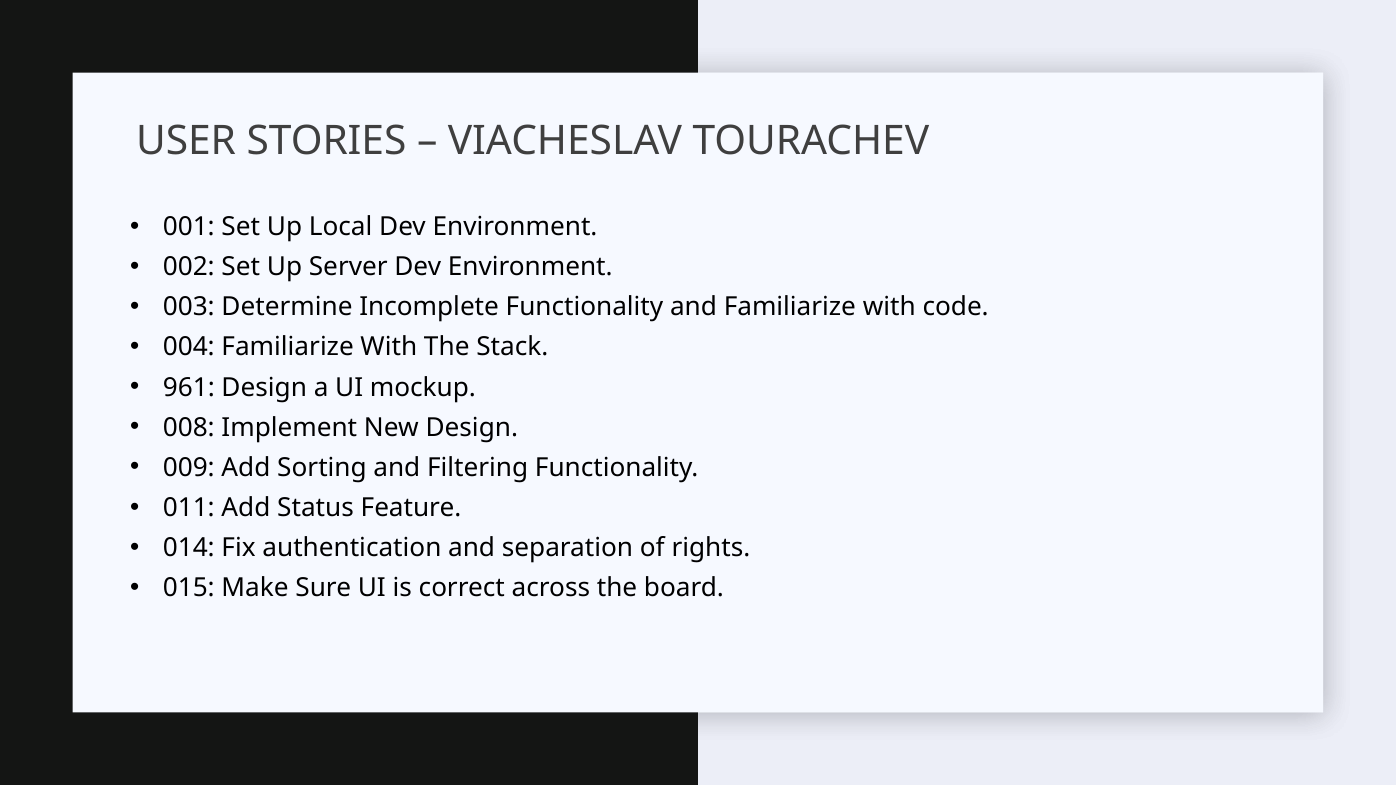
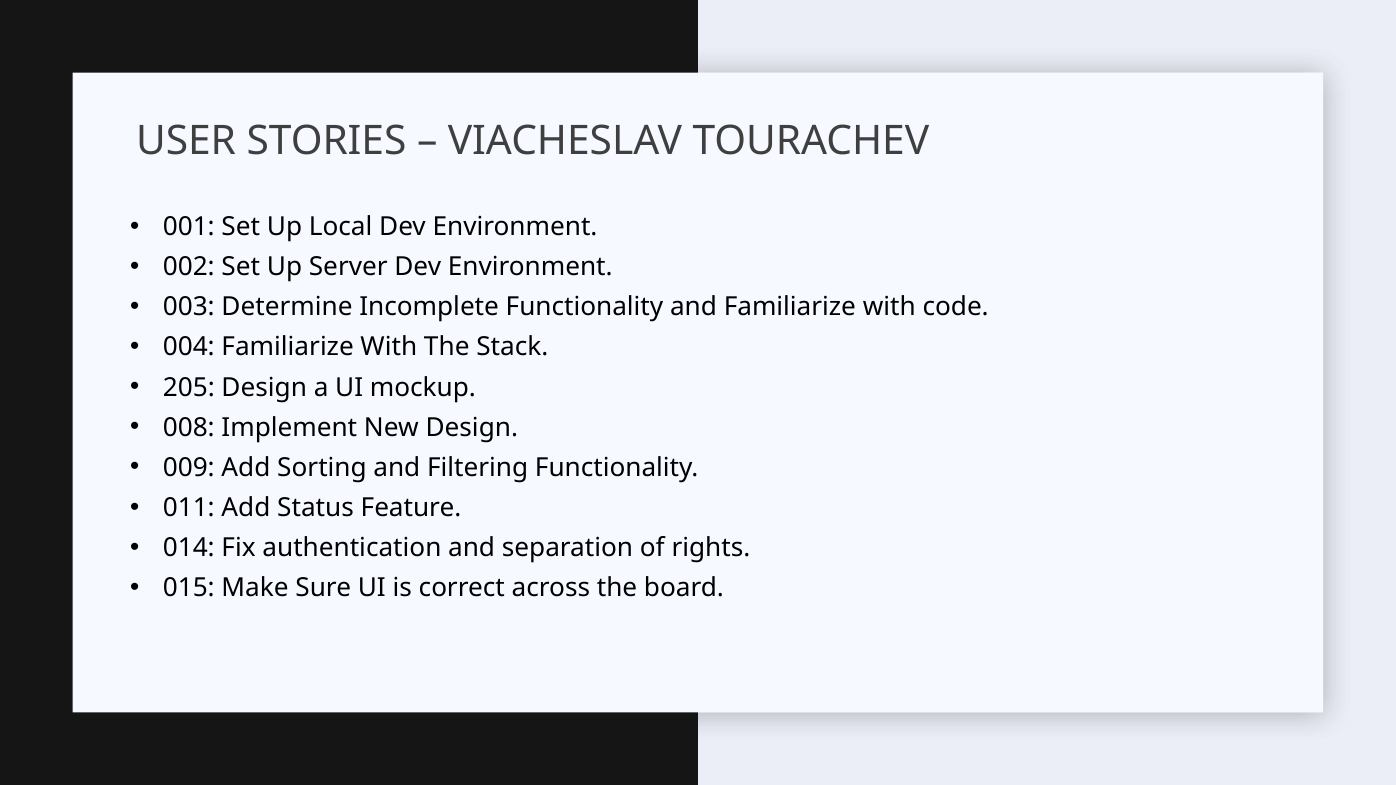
961: 961 -> 205 (189, 387)
